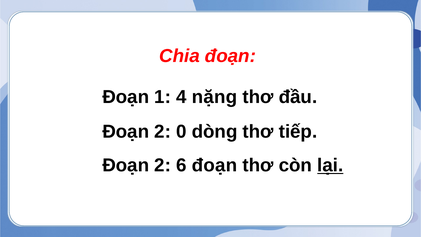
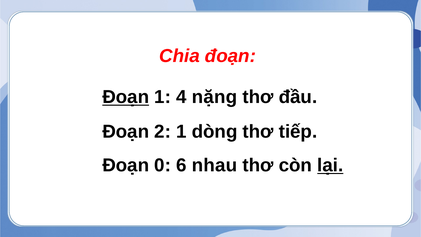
Đoạn underline: none -> present (126, 97)
2 0: 0 -> 1 (181, 132)
2: 2 -> 0 (163, 165)
6 đoạn: đoạn -> nhau (215, 165)
